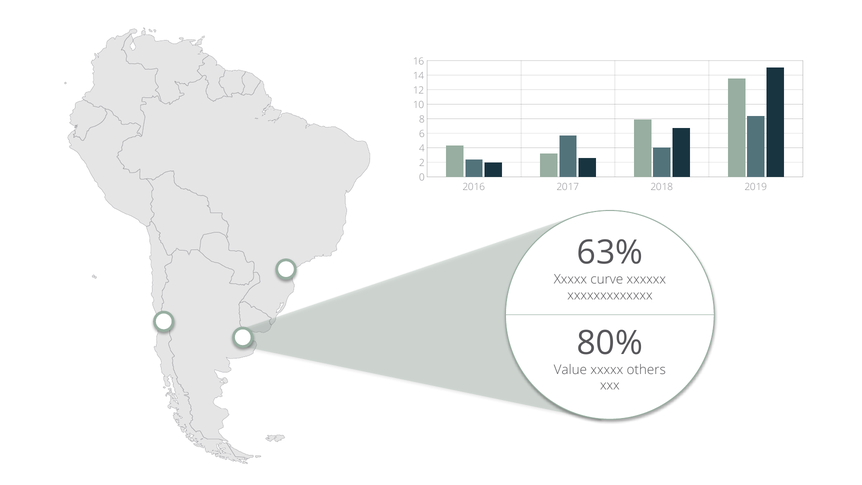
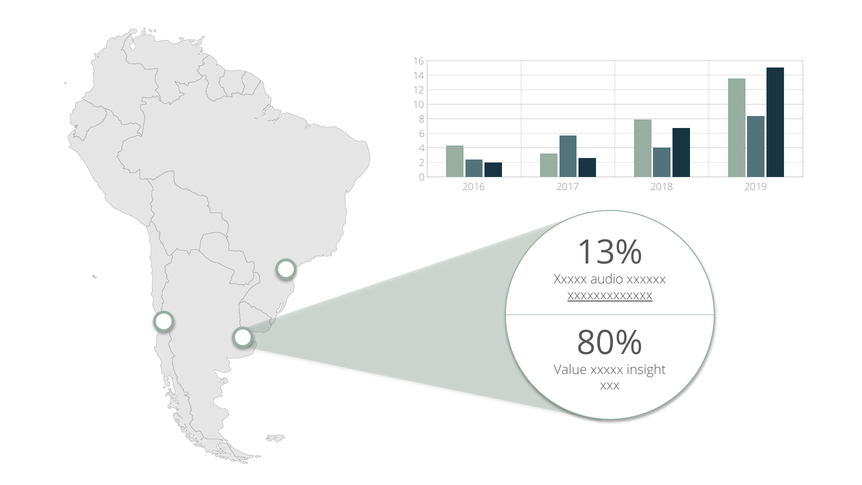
63%: 63% -> 13% (610, 253)
curve: curve -> audio (607, 279)
xxxxxxxxxxxxx underline: none -> present (610, 295)
others: others -> insight (646, 370)
